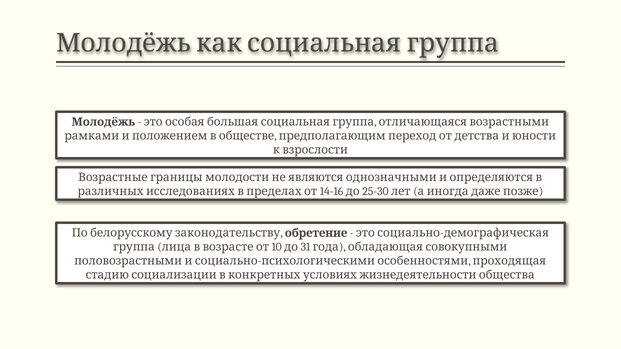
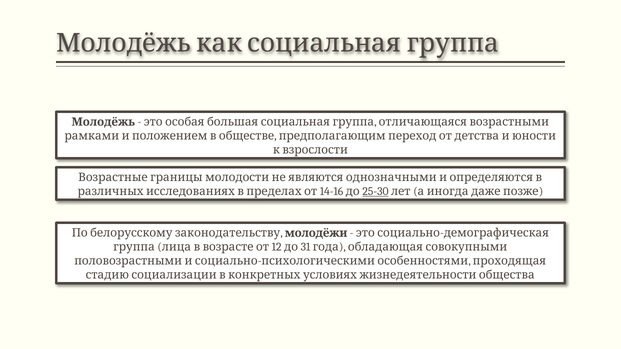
25-30 underline: none -> present (375, 192)
обретение: обретение -> молодёжи (316, 233)
10: 10 -> 12 (277, 247)
